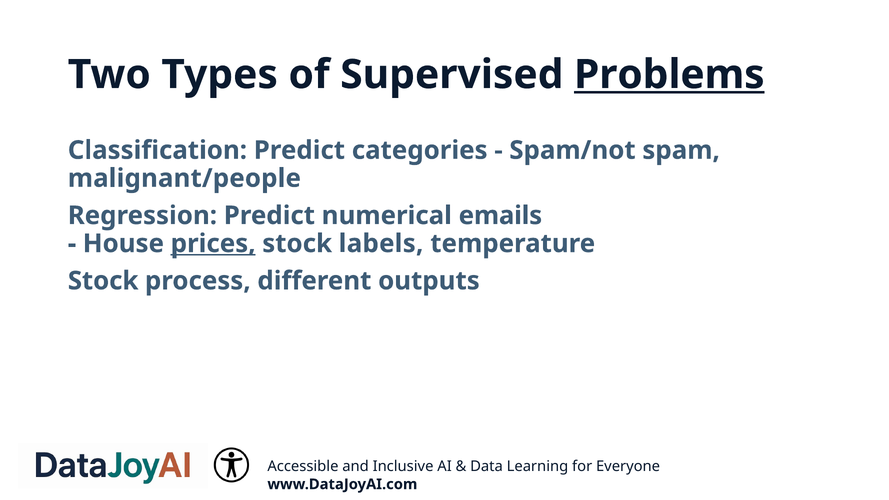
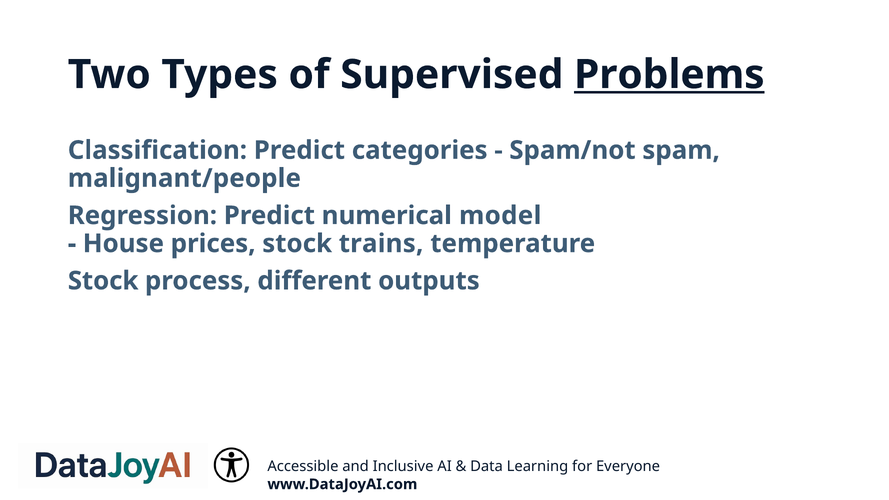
emails: emails -> model (500, 216)
prices underline: present -> none (213, 244)
labels: labels -> trains (381, 244)
